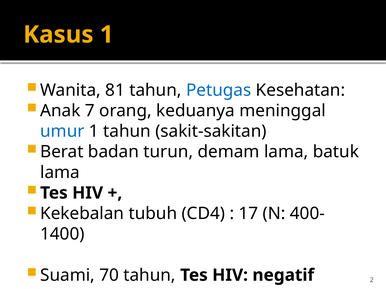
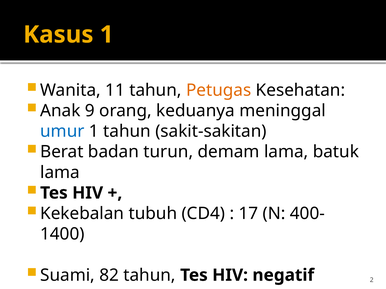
81: 81 -> 11 (115, 90)
Petugas colour: blue -> orange (219, 90)
7: 7 -> 9 (90, 111)
70: 70 -> 82 (109, 276)
